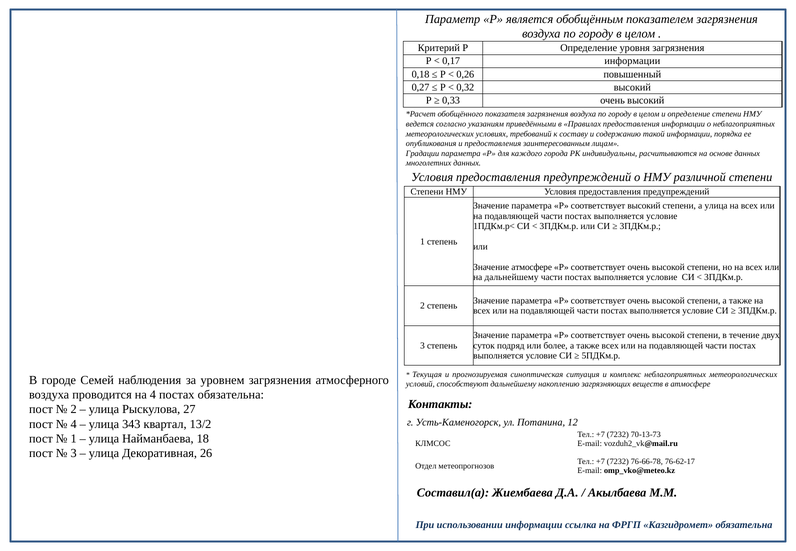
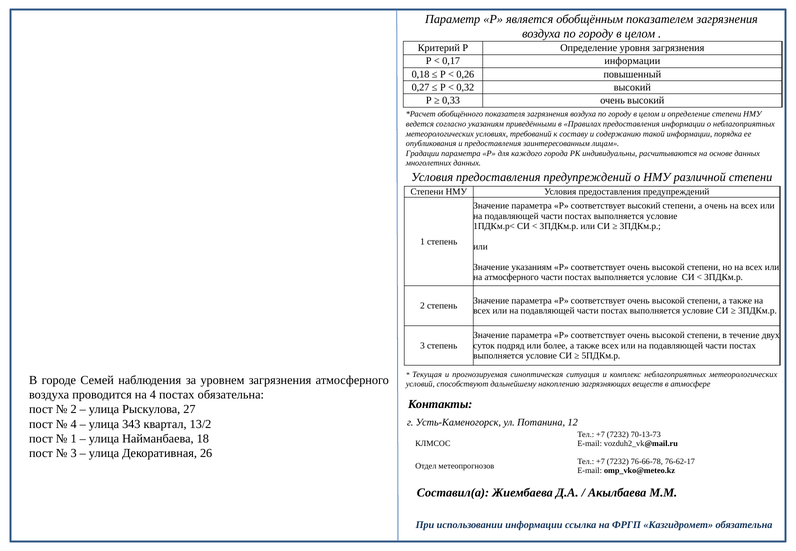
а улица: улица -> очень (716, 206)
Значение атмосфере: атмосфере -> указаниям (532, 267)
на дальнейшему: дальнейшему -> атмосферного (512, 277)
